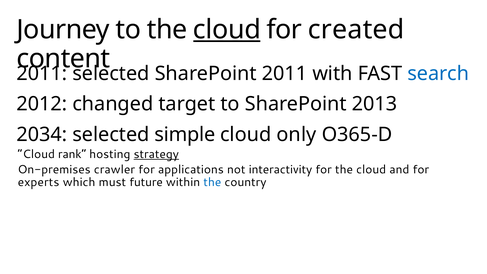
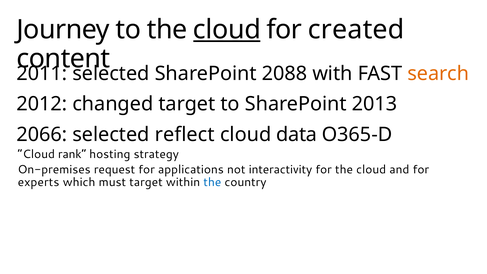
SharePoint 2011: 2011 -> 2088 (285, 74)
search colour: blue -> orange (438, 74)
2034: 2034 -> 2066 (42, 134)
simple: simple -> reflect (185, 134)
only: only -> data (297, 134)
strategy underline: present -> none (156, 154)
crawler: crawler -> request (115, 169)
must future: future -> target (146, 182)
